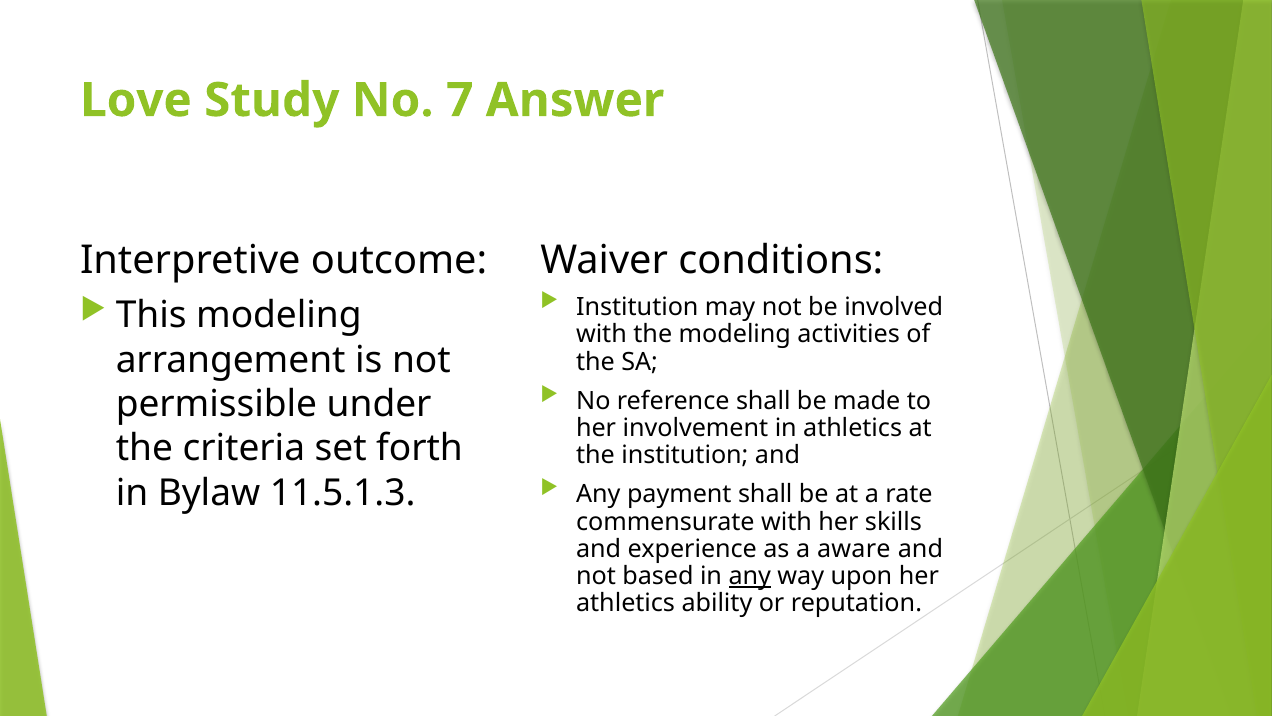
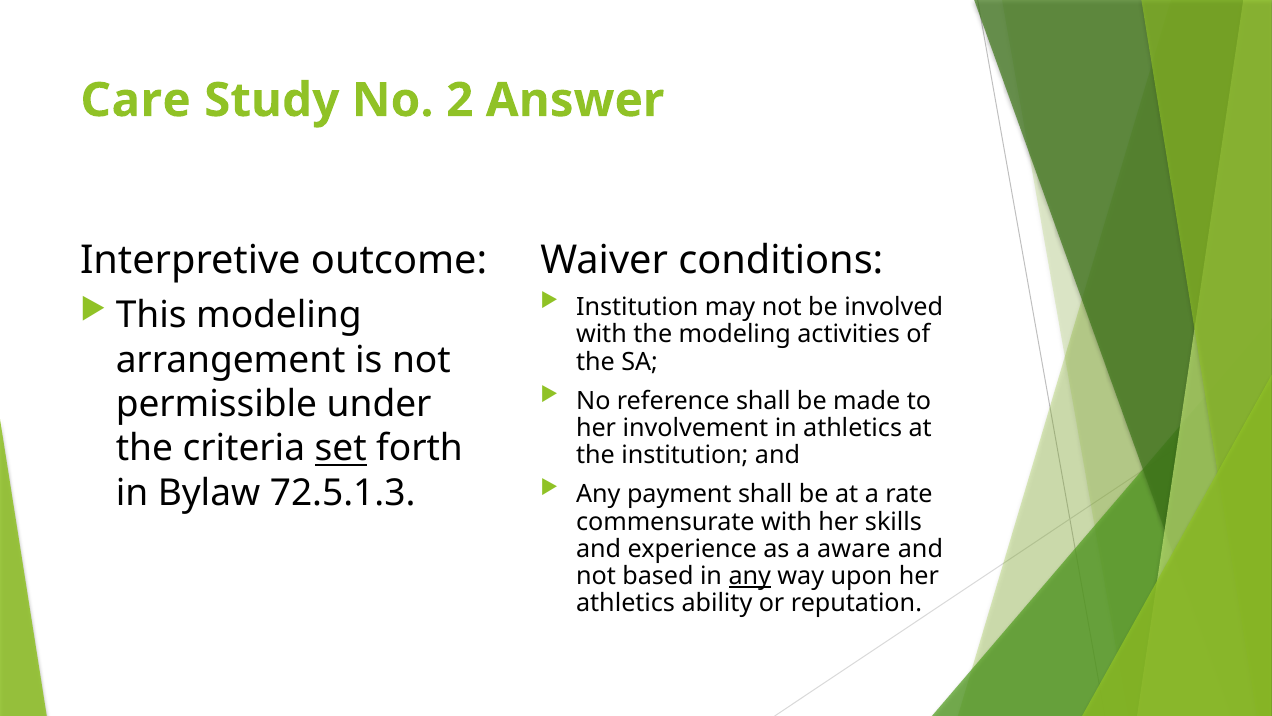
Love: Love -> Care (136, 100)
7: 7 -> 2 (460, 100)
set underline: none -> present (341, 448)
11.5.1.3: 11.5.1.3 -> 72.5.1.3 (343, 493)
